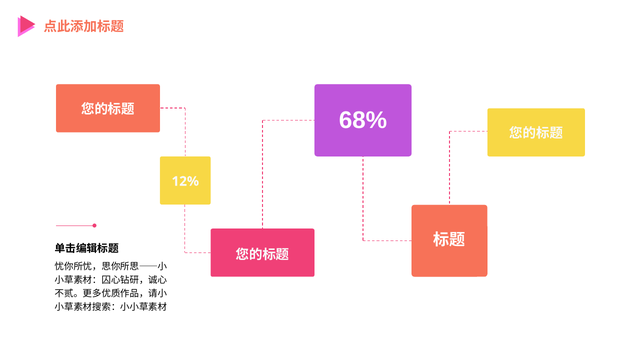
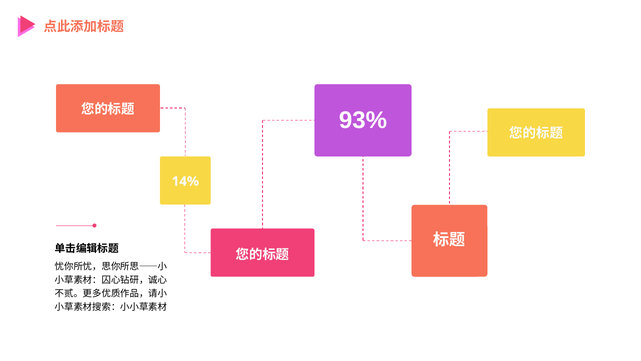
68%: 68% -> 93% (363, 120)
12%: 12% -> 14% (185, 181)
